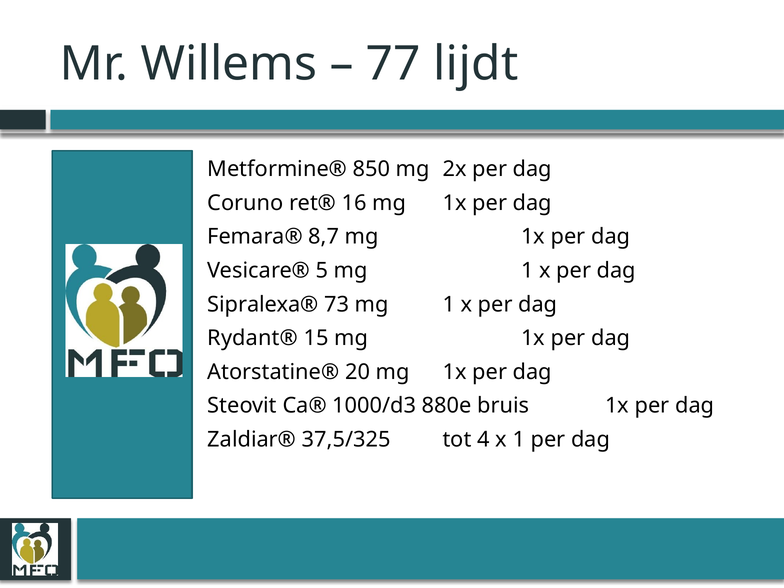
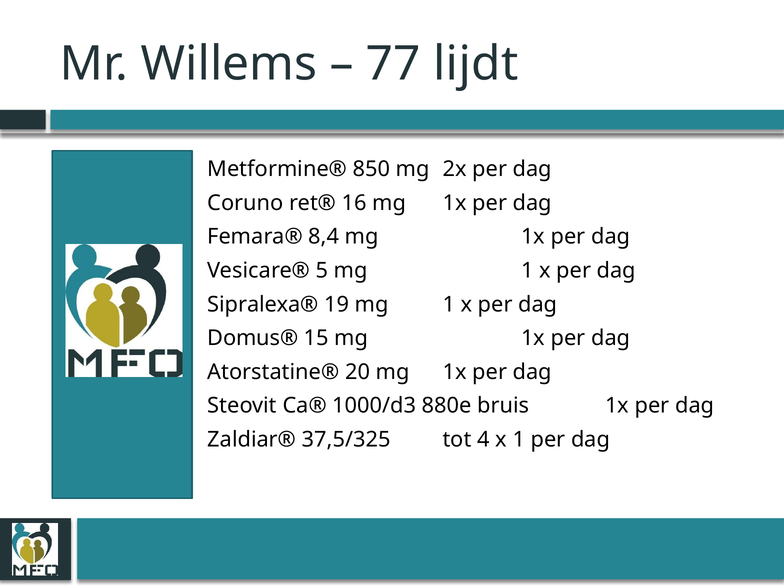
8,7: 8,7 -> 8,4 (324, 237)
73: 73 -> 19 (337, 304)
Rydant®: Rydant® -> Domus® (253, 338)
